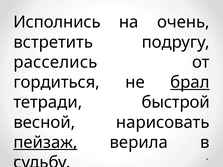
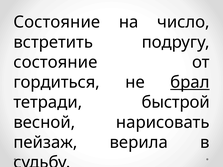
Исполнись: Исполнись -> Состояние (57, 22)
очень: очень -> число (183, 22)
расселись: расселись -> состояние (55, 62)
пейзаж underline: present -> none (45, 143)
